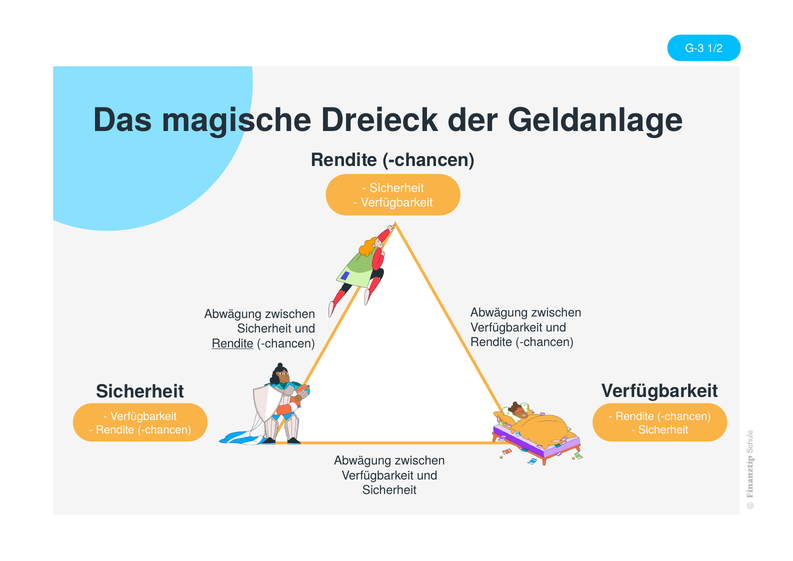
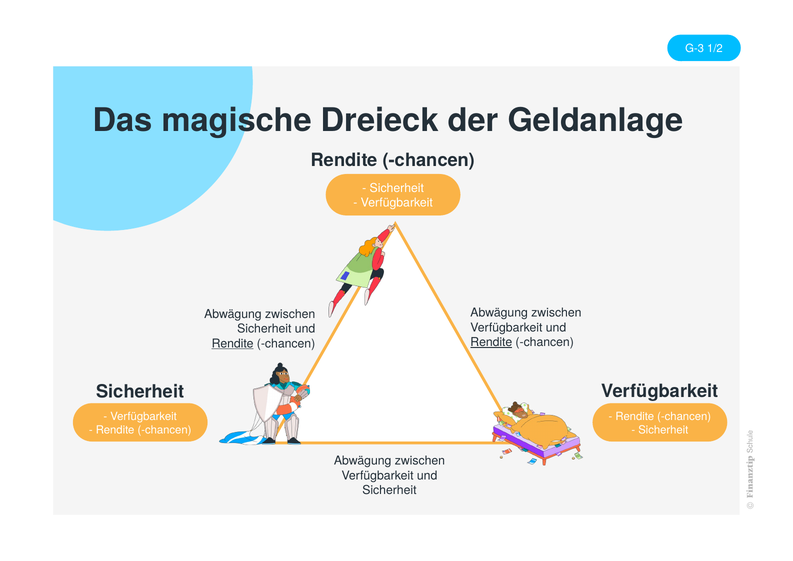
Rendite underline: none -> present (491, 342)
